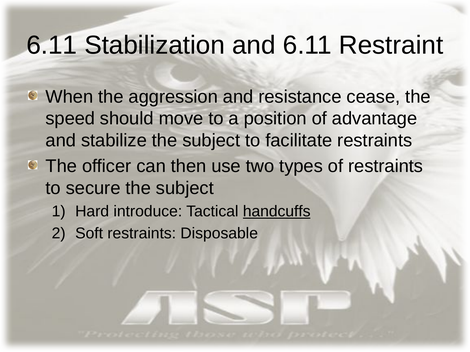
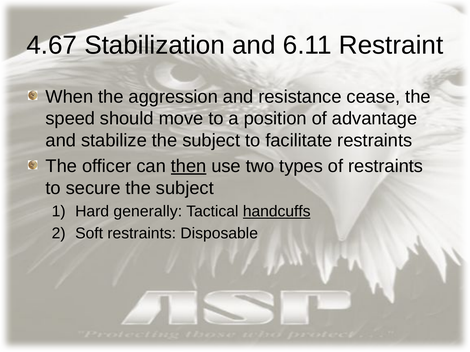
6.11: 6.11 -> 4.67 (52, 45)
then underline: none -> present (189, 166)
introduce: introduce -> generally (148, 212)
